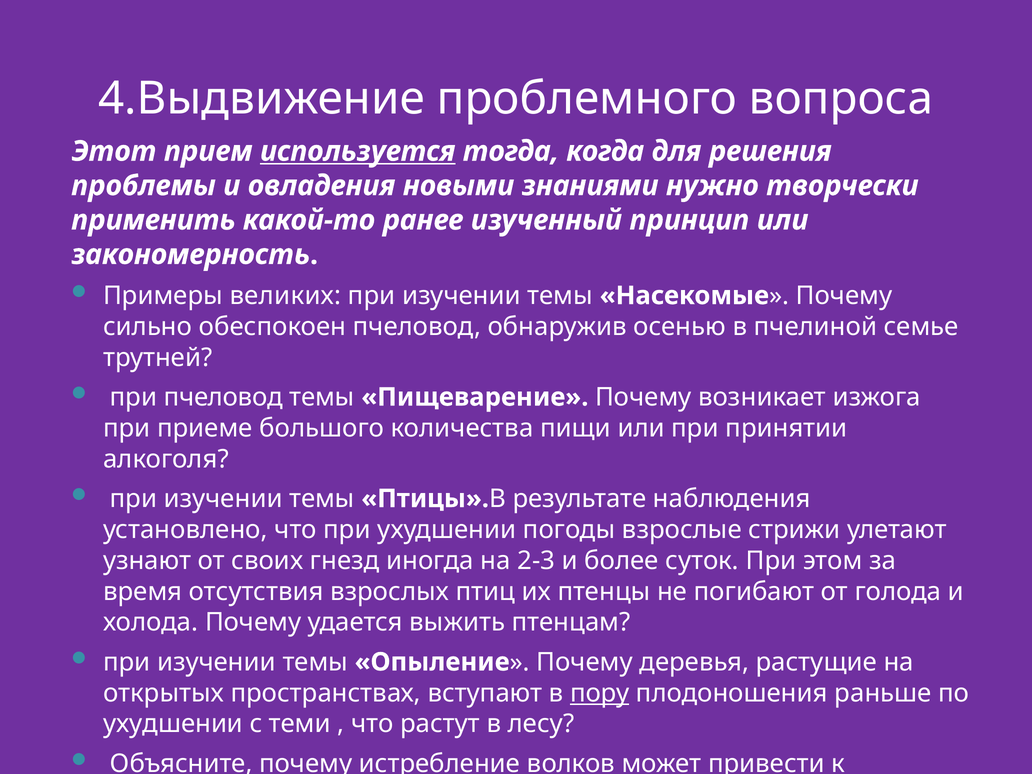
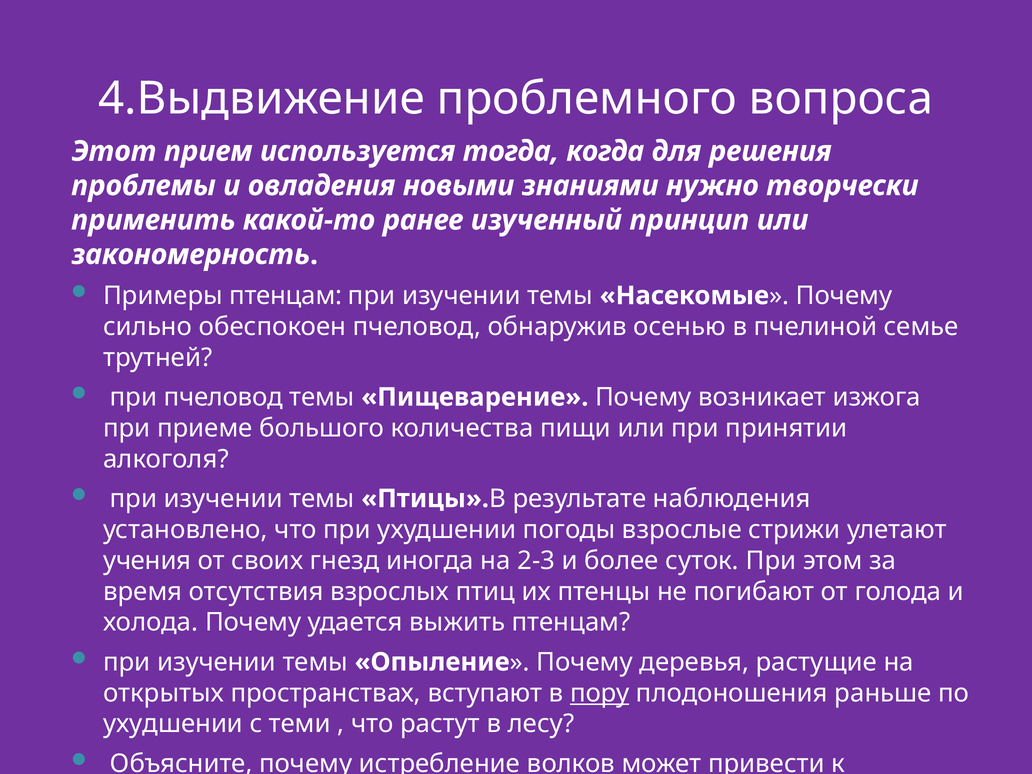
используется underline: present -> none (358, 151)
Примеры великих: великих -> птенцам (286, 296)
узнают: узнают -> учения (147, 561)
